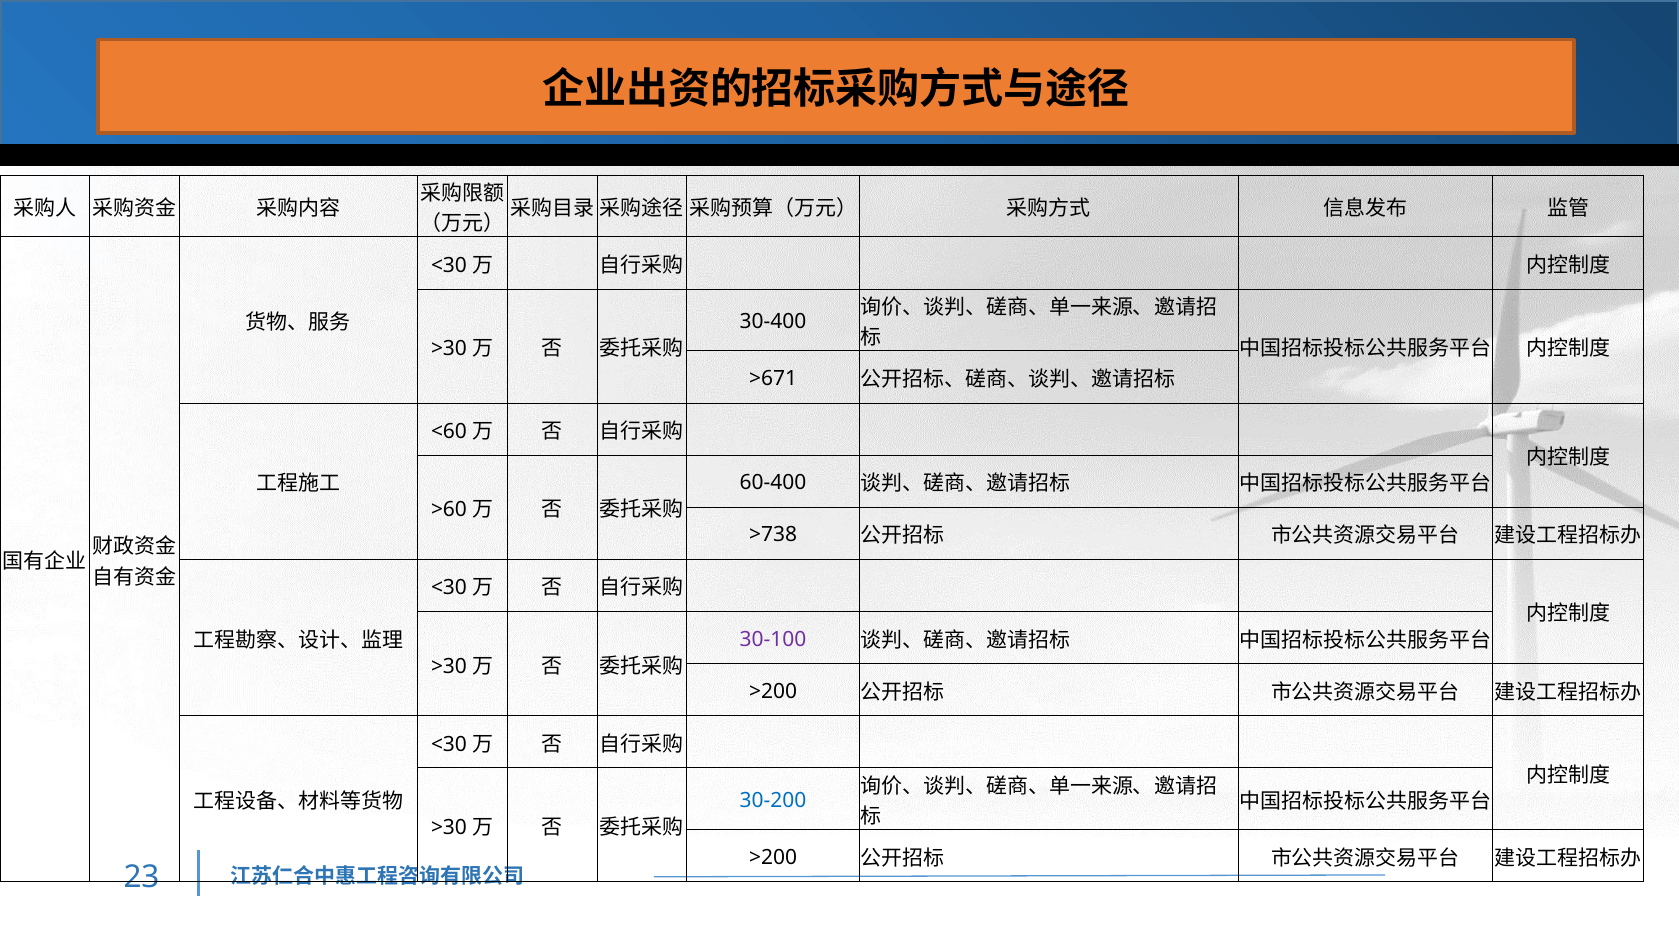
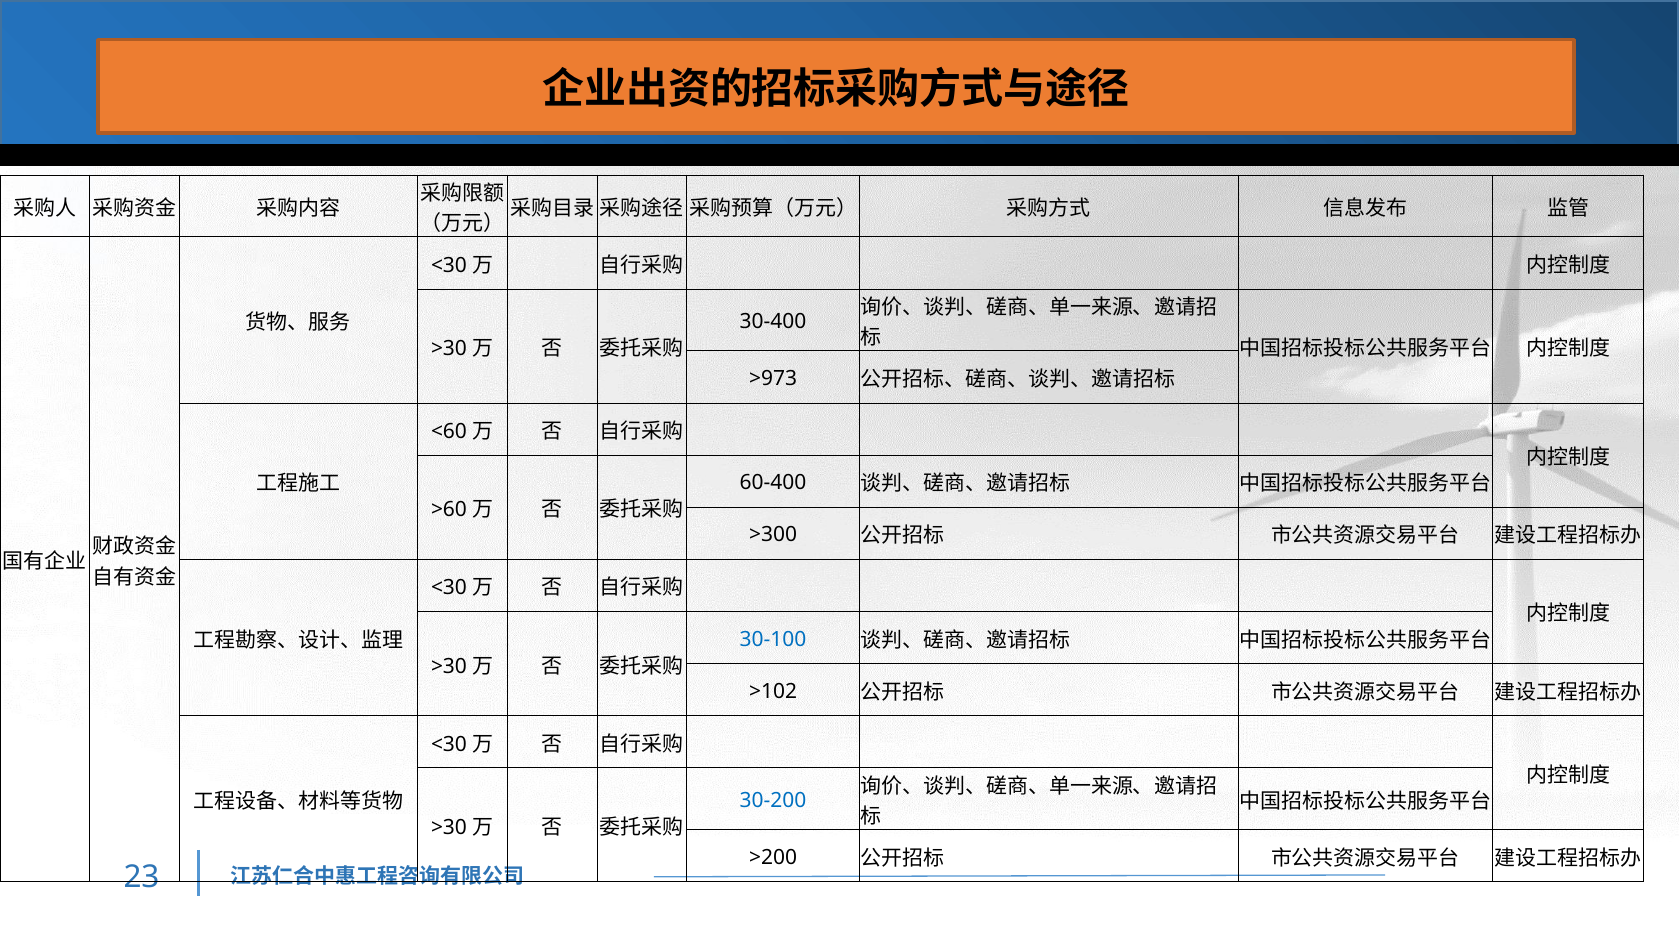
>671: >671 -> >973 (773, 378)
>738: >738 -> >300 (773, 535)
30-100 colour: purple -> blue (773, 639)
>200: >200 -> >102 (773, 691)
